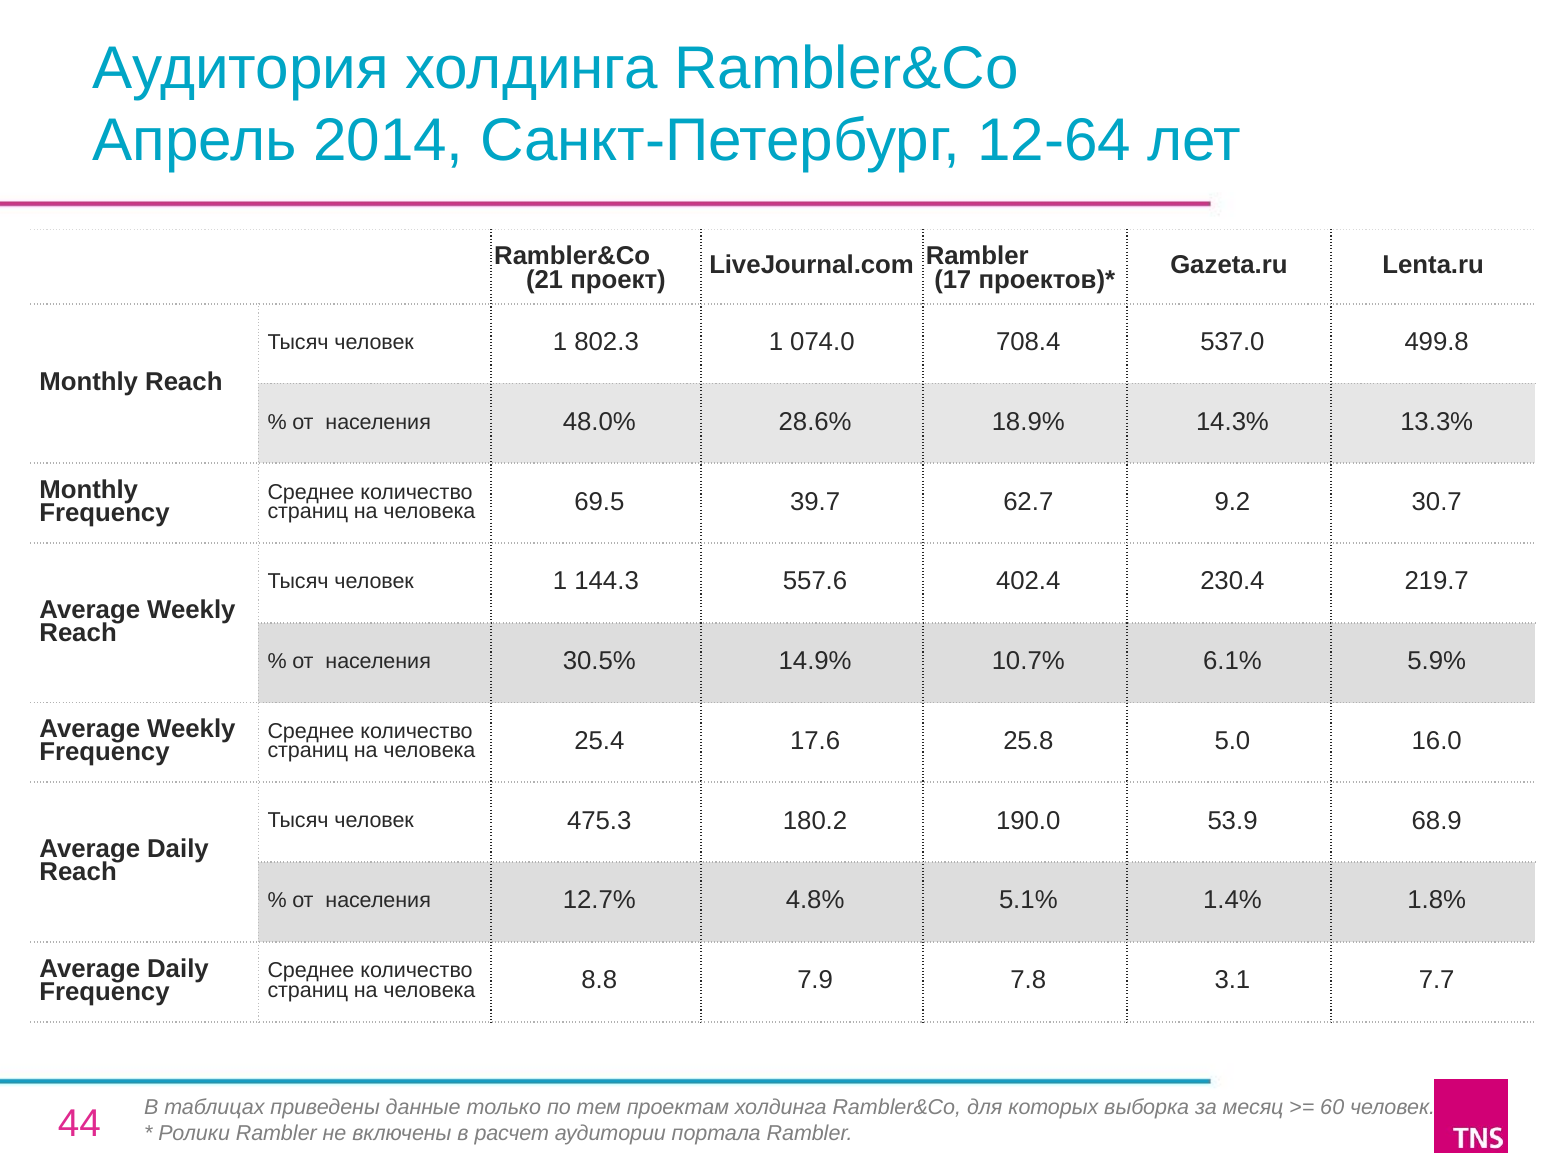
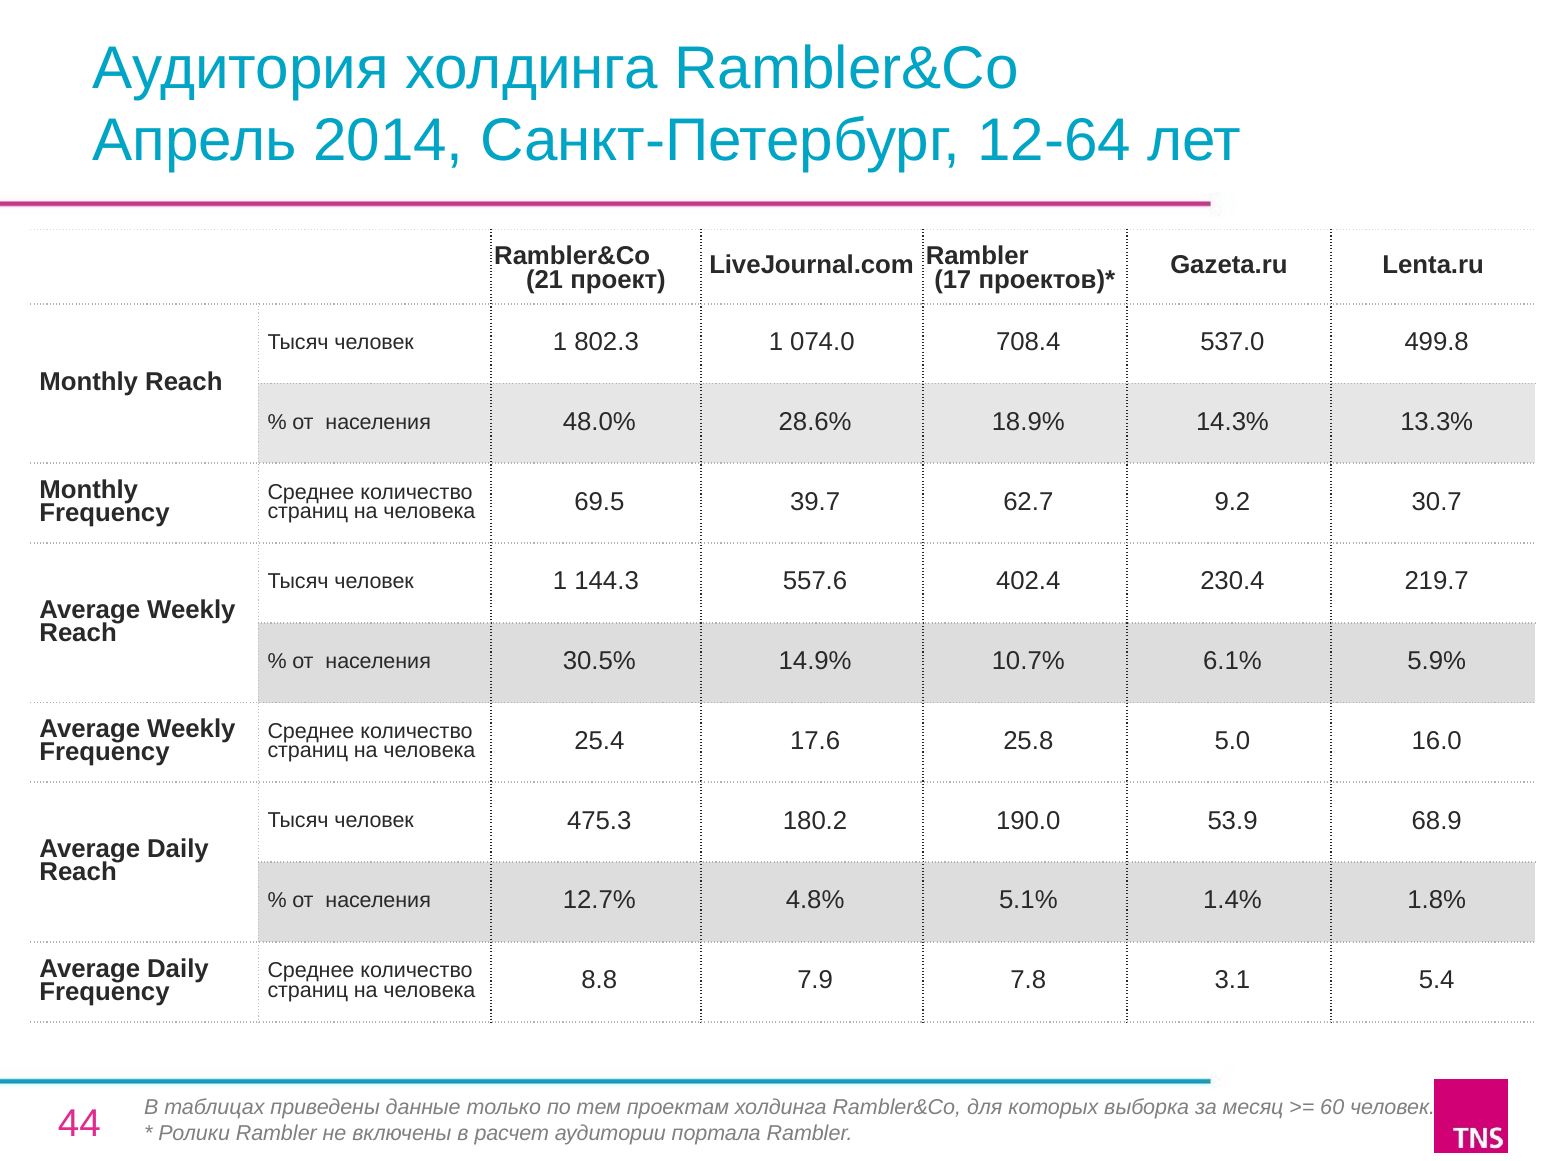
7.7: 7.7 -> 5.4 (1437, 980)
